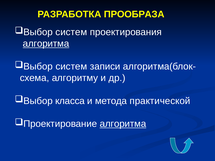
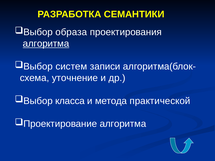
ПРООБРАЗА: ПРООБРАЗА -> СЕМАНТИКИ (134, 14)
систем: систем -> образа (71, 32)
алгоритму: алгоритму -> уточнение (75, 78)
алгоритма underline: present -> none (123, 124)
